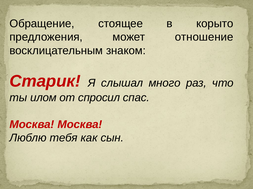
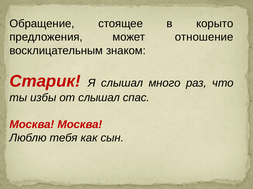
илом: илом -> избы (43, 98)
от спросил: спросил -> слышал (99, 98)
